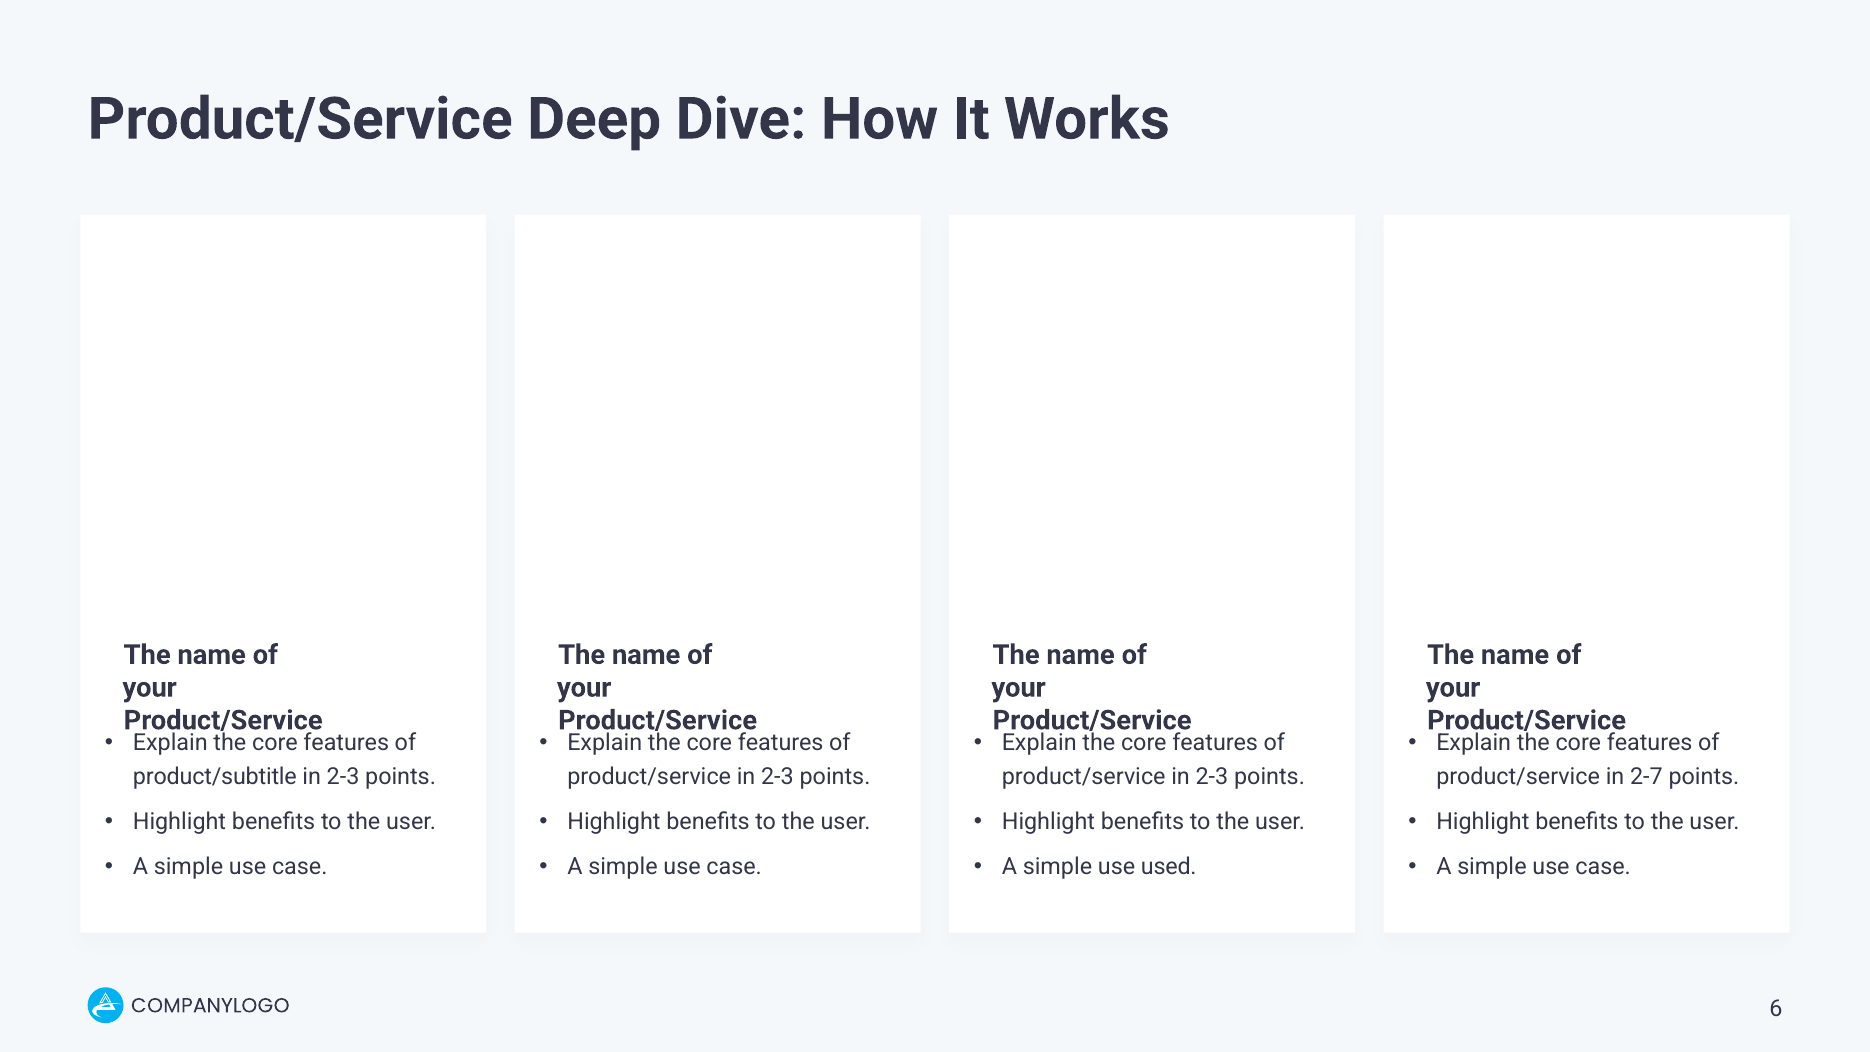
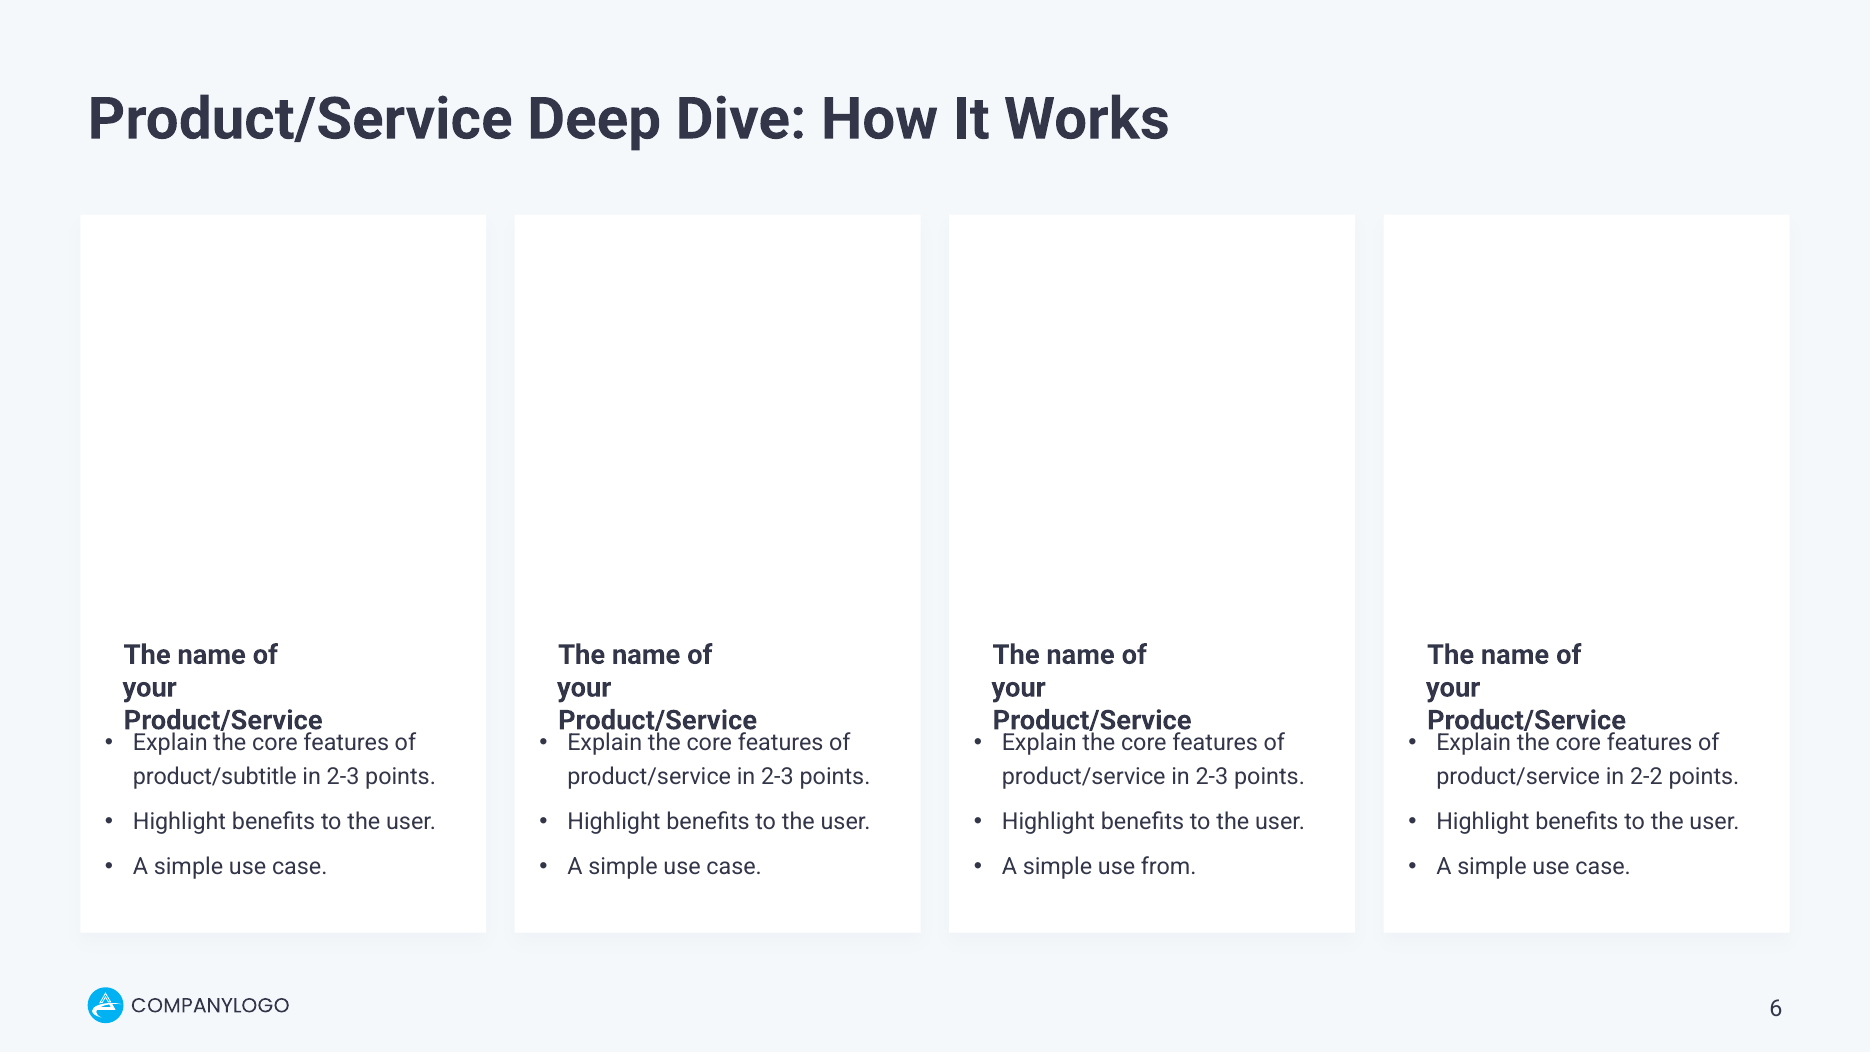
2-7: 2-7 -> 2-2 (1646, 776)
used: used -> from (1169, 867)
